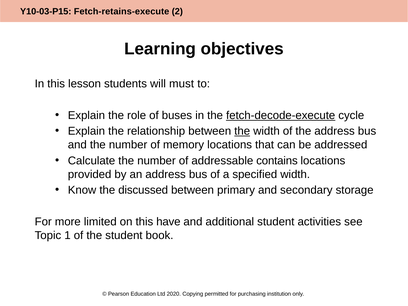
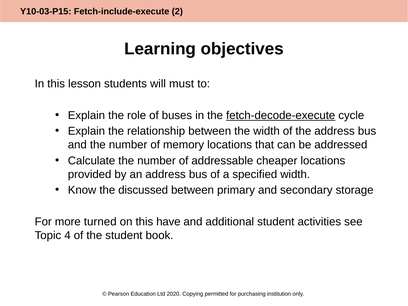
Fetch-retains-execute: Fetch-retains-execute -> Fetch-include-execute (122, 12)
the underline: present -> none (242, 131)
contains: contains -> cheaper (277, 161)
limited: limited -> turned (100, 222)
1: 1 -> 4 (68, 235)
